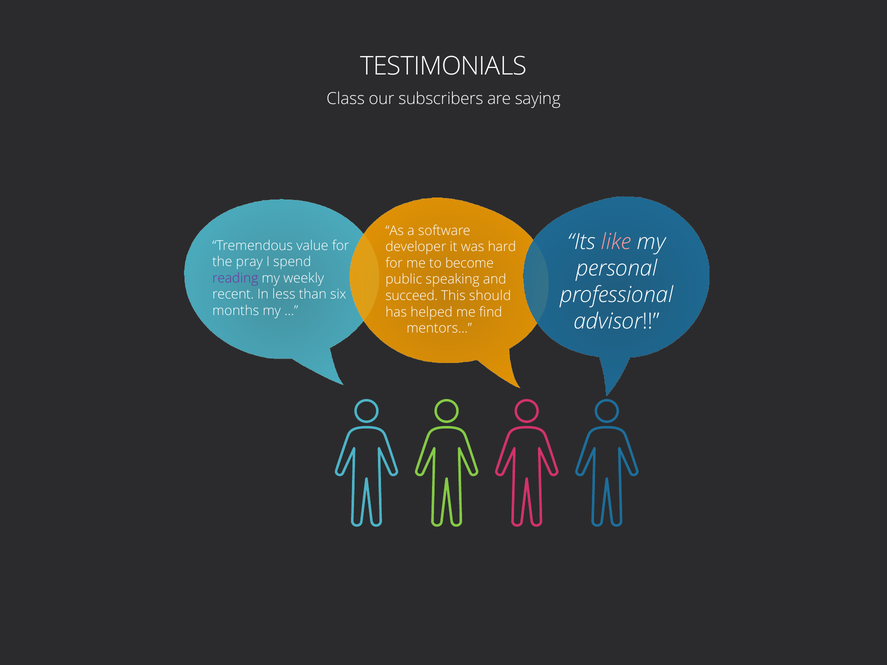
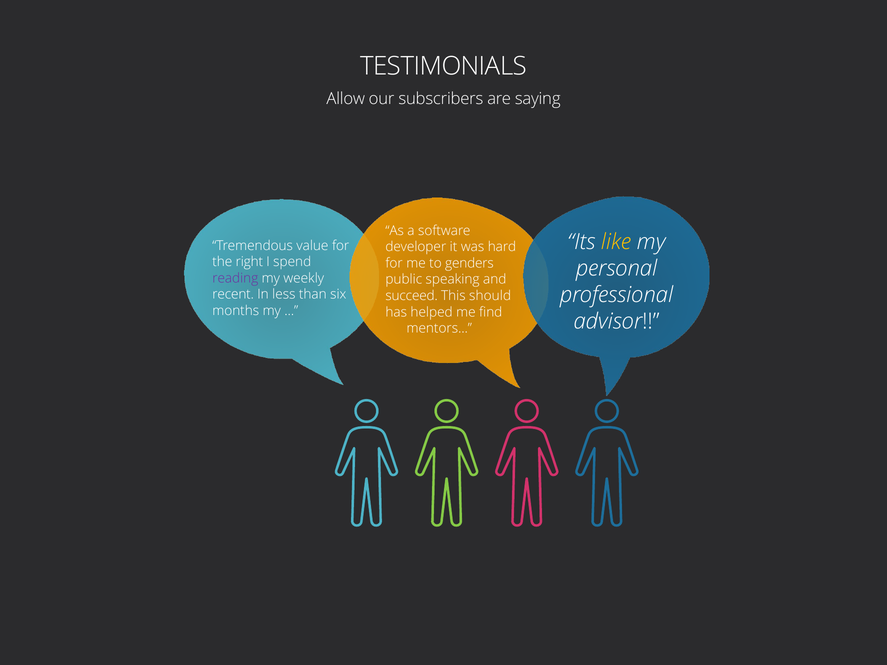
Class: Class -> Allow (346, 99)
like colour: pink -> yellow (616, 242)
pray: pray -> right (249, 262)
become: become -> genders (469, 263)
